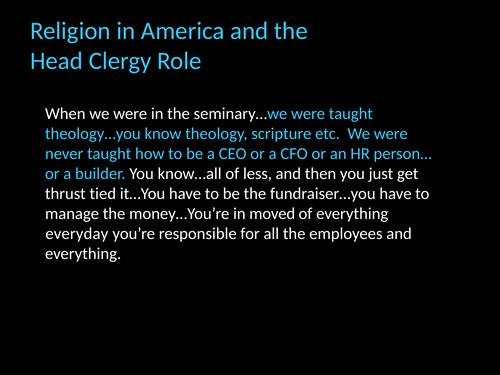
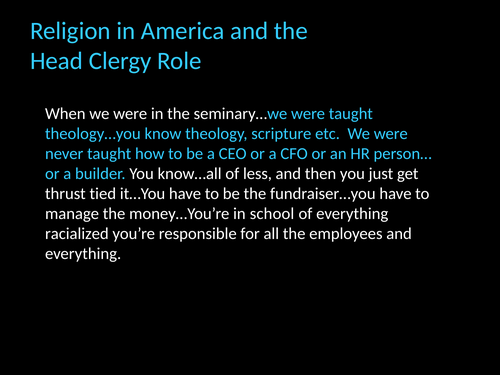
moved: moved -> school (272, 214)
everyday: everyday -> racialized (77, 234)
